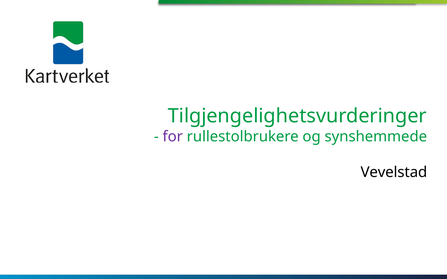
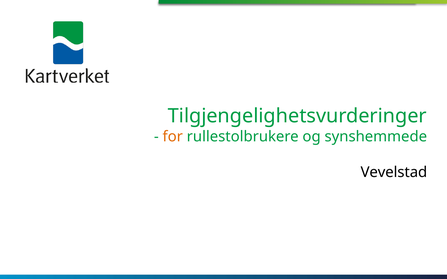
for colour: purple -> orange (173, 137)
